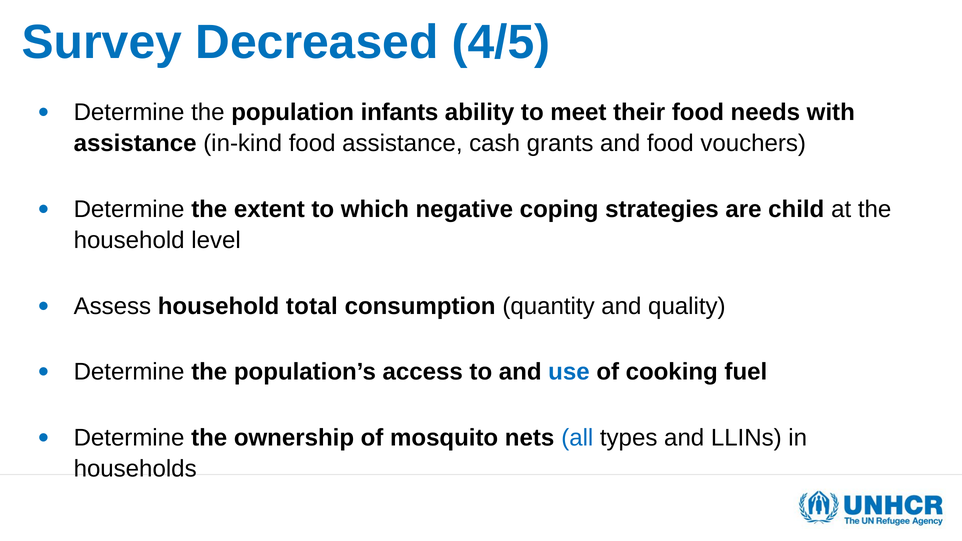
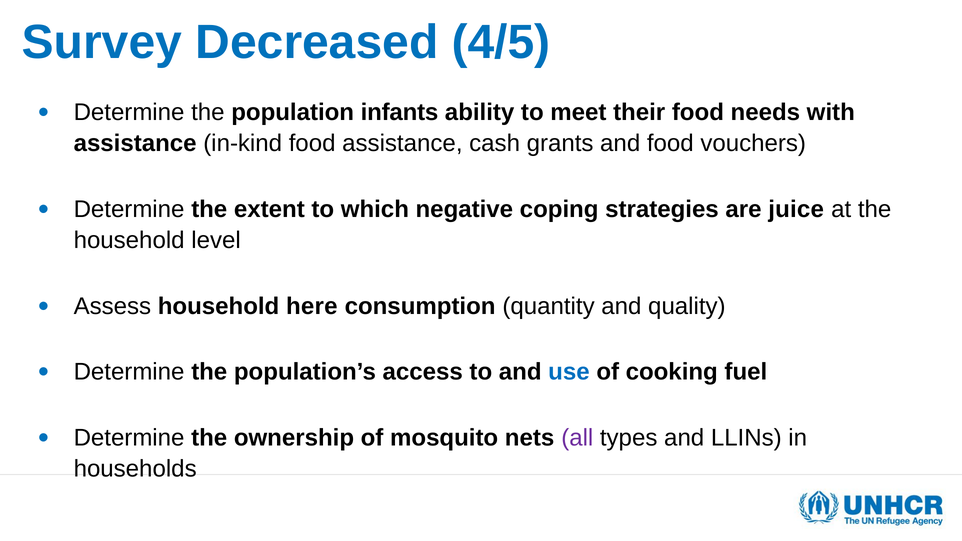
child: child -> juice (796, 209)
total: total -> here (312, 306)
all colour: blue -> purple (577, 438)
